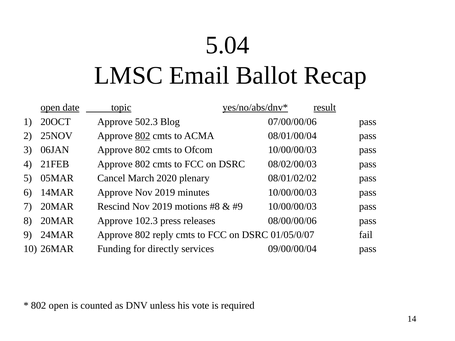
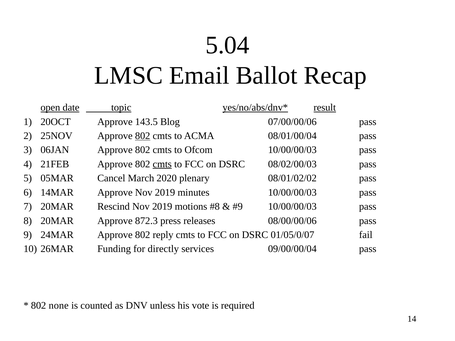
502.3: 502.3 -> 143.5 (146, 122)
cmts underline: none -> present (162, 164)
102.3: 102.3 -> 872.3 (146, 221)
802 open: open -> none (59, 306)
